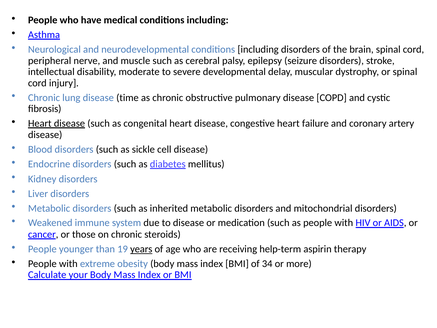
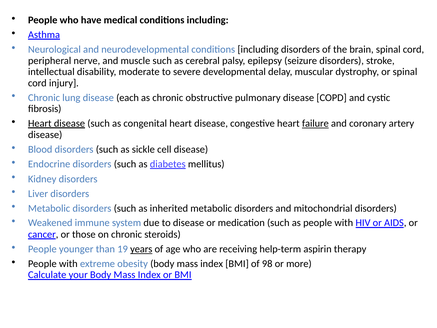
time: time -> each (128, 98)
failure underline: none -> present (315, 123)
34: 34 -> 98 (267, 264)
